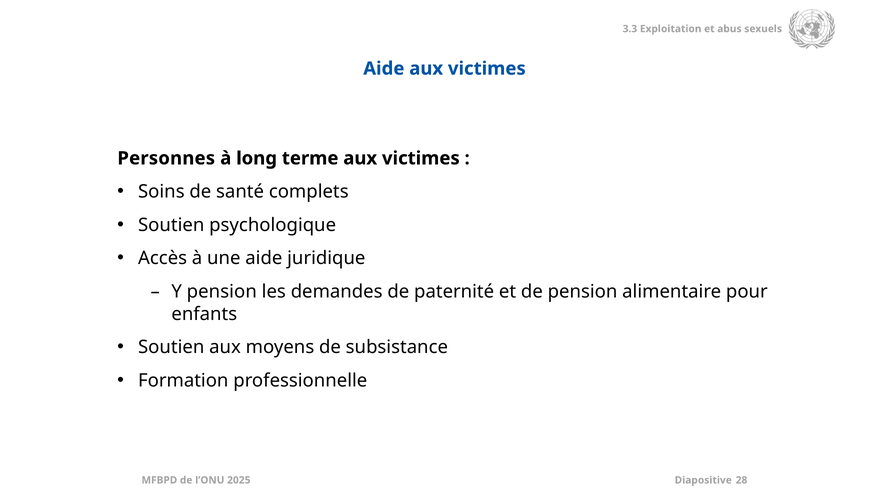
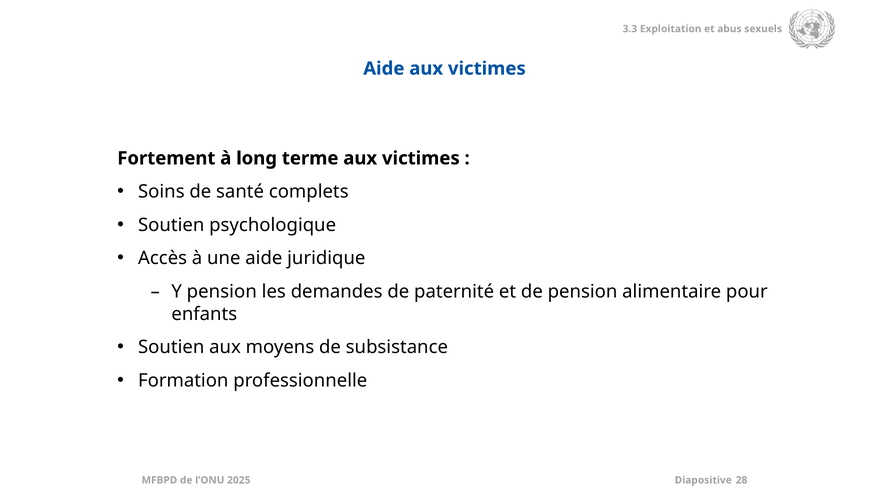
Personnes: Personnes -> Fortement (166, 158)
